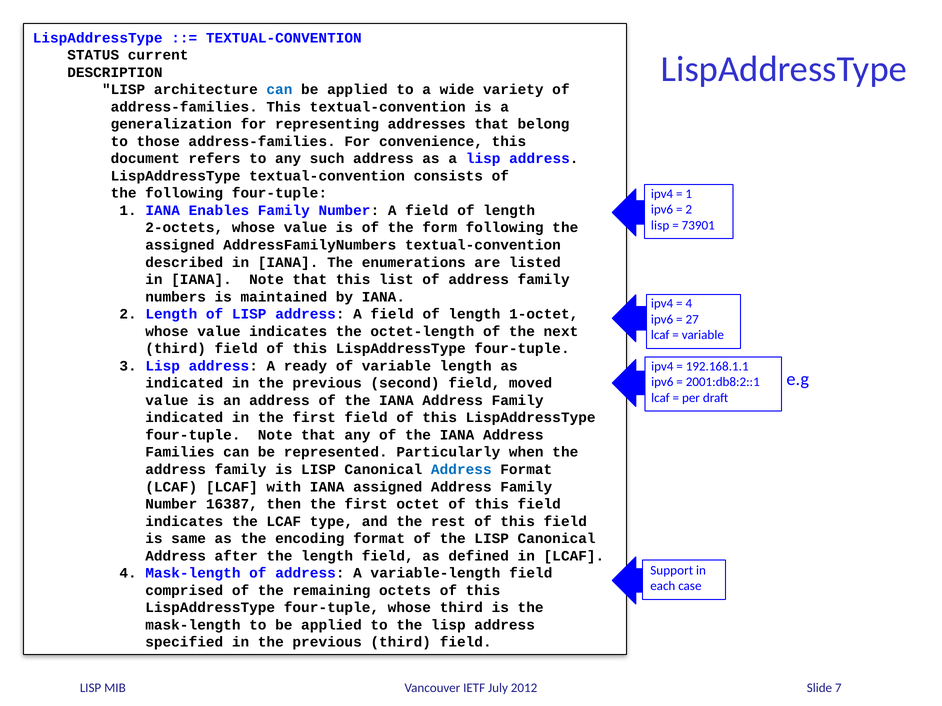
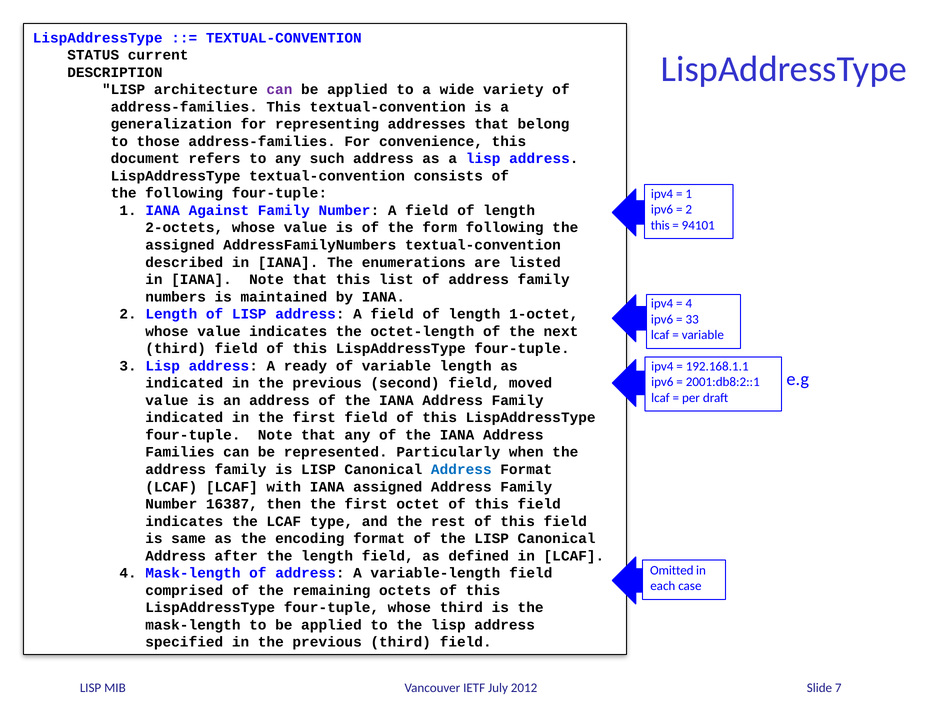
can colour: blue -> purple (279, 90)
Enables: Enables -> Against (219, 211)
lisp: lisp -> this (660, 225)
73901: 73901 -> 94101 (698, 225)
27: 27 -> 33 (692, 320)
Support: Support -> Omitted (672, 571)
